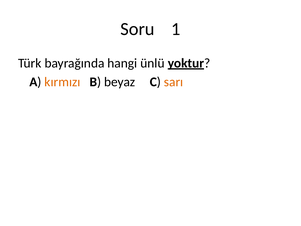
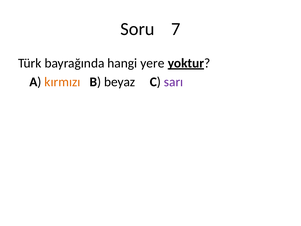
1: 1 -> 7 (176, 29)
ünlü: ünlü -> yere (152, 63)
sarı colour: orange -> purple (174, 82)
